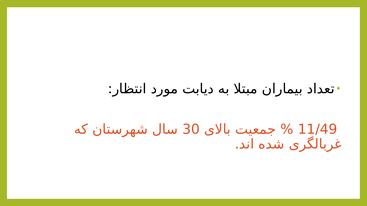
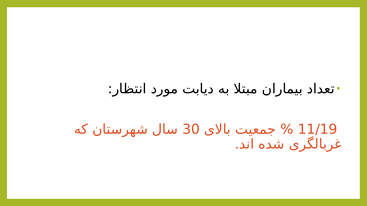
11/49: 11/49 -> 11/19 (318, 130)
